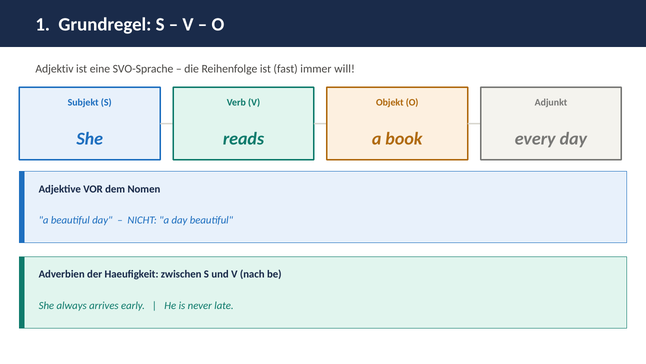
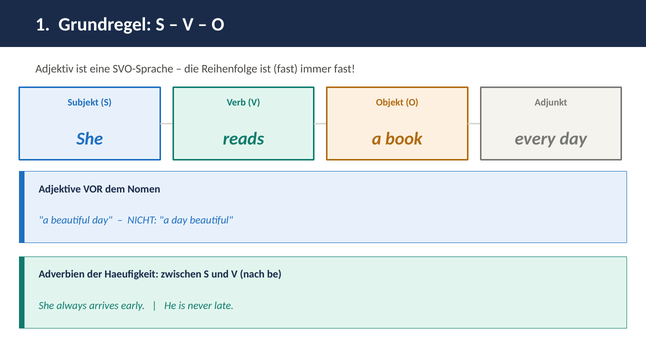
immer will: will -> fast (345, 69)
